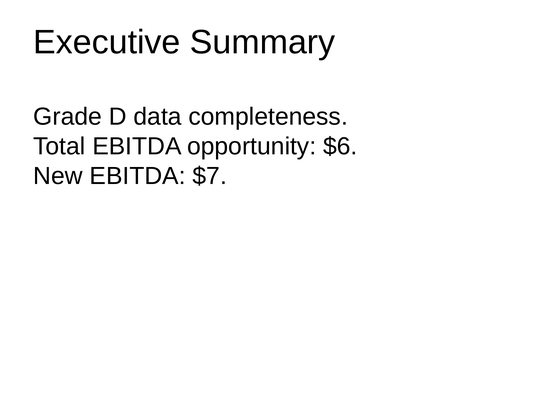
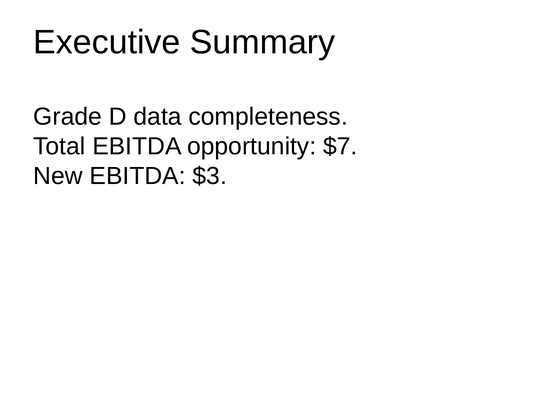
$6: $6 -> $7 (340, 146)
$7: $7 -> $3 (210, 176)
